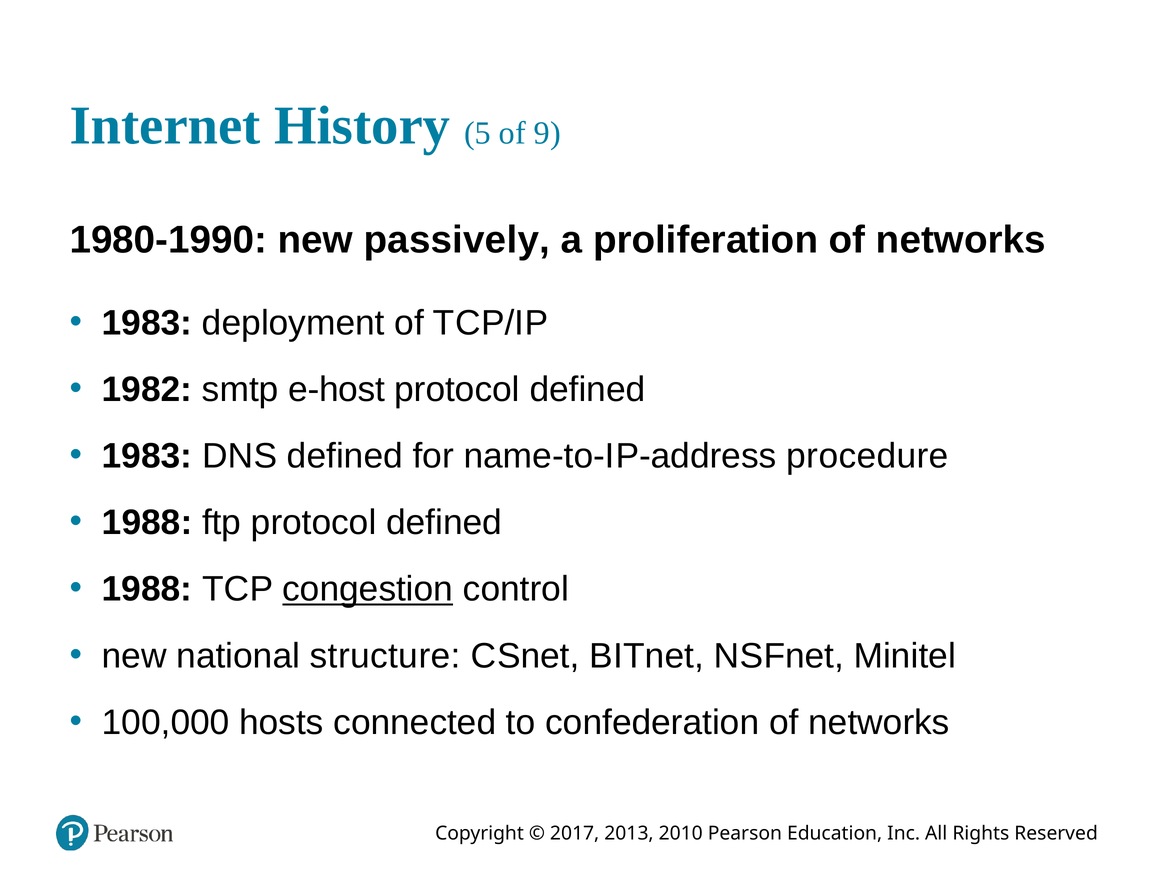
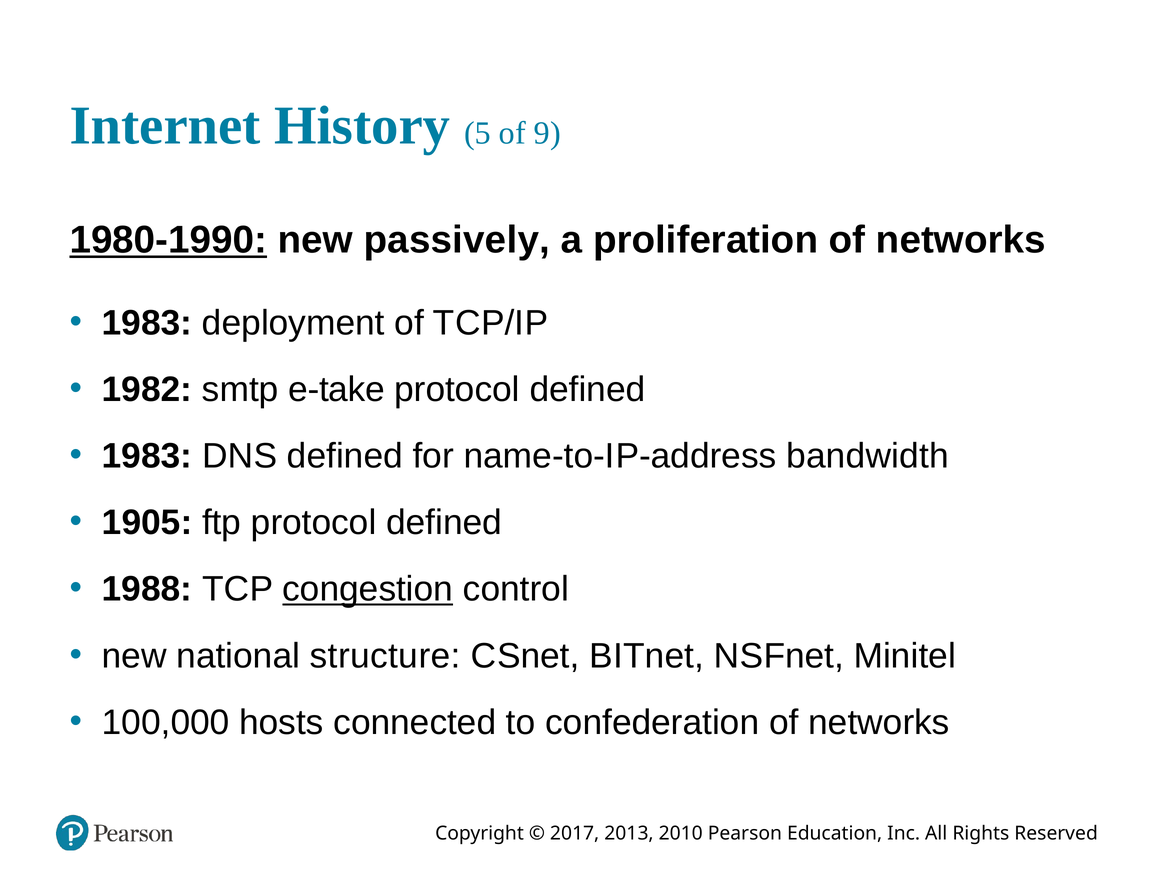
1980-1990 underline: none -> present (168, 240)
e-host: e-host -> e-take (337, 390)
procedure: procedure -> bandwidth (868, 456)
1988: 1988 -> 1905 (147, 523)
